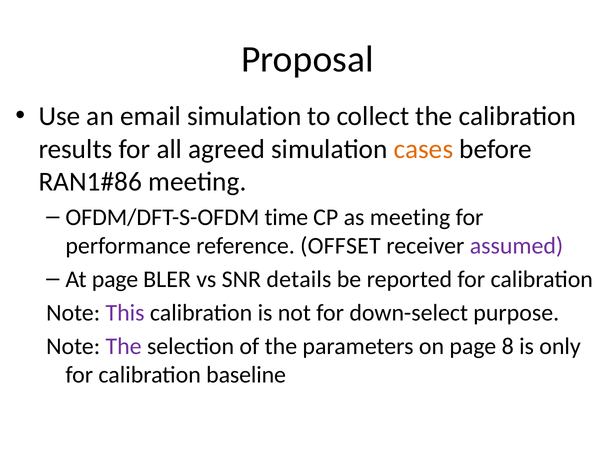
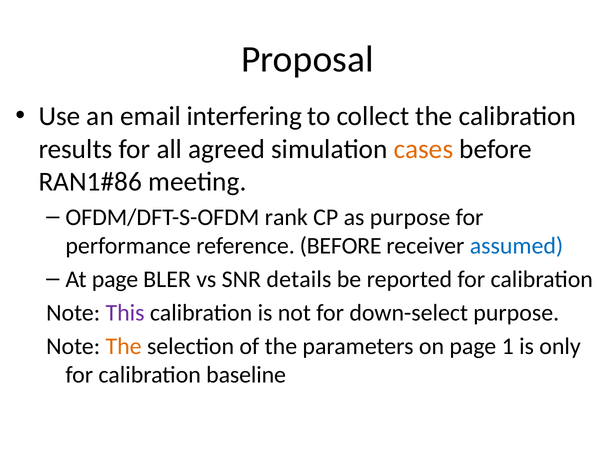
email simulation: simulation -> interfering (244, 116)
time: time -> rank (286, 217)
as meeting: meeting -> purpose (410, 217)
reference OFFSET: OFFSET -> BEFORE (341, 246)
assumed colour: purple -> blue (517, 246)
The colour: purple -> orange (124, 347)
8: 8 -> 1 (508, 347)
